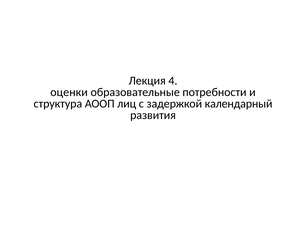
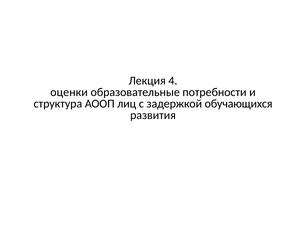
календарный: календарный -> обучающихся (239, 103)
